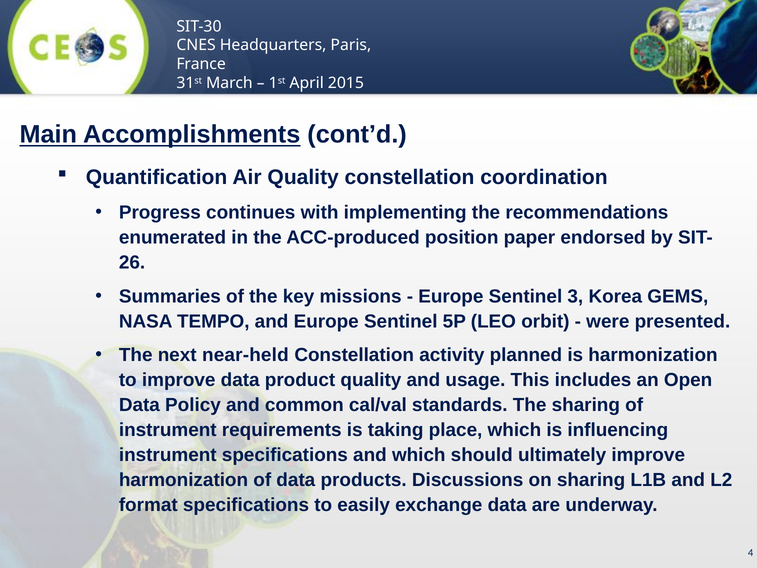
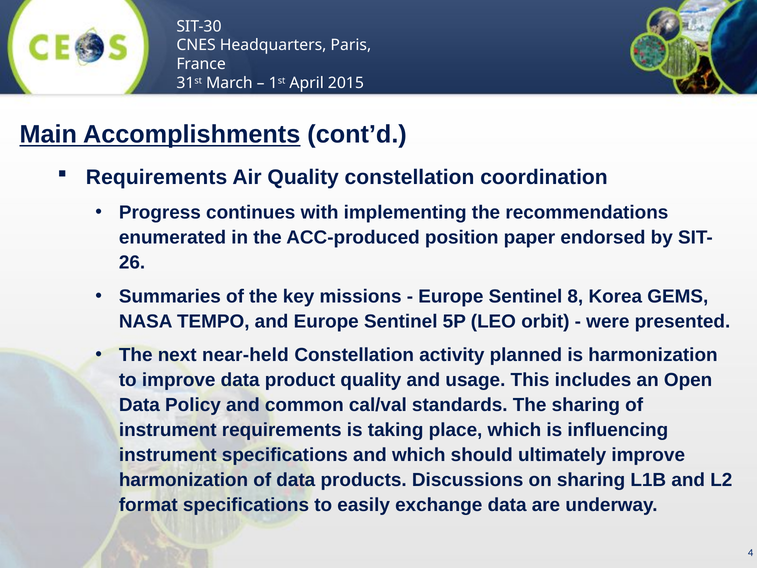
Quantification: Quantification -> Requirements (157, 177)
3: 3 -> 8 (575, 296)
